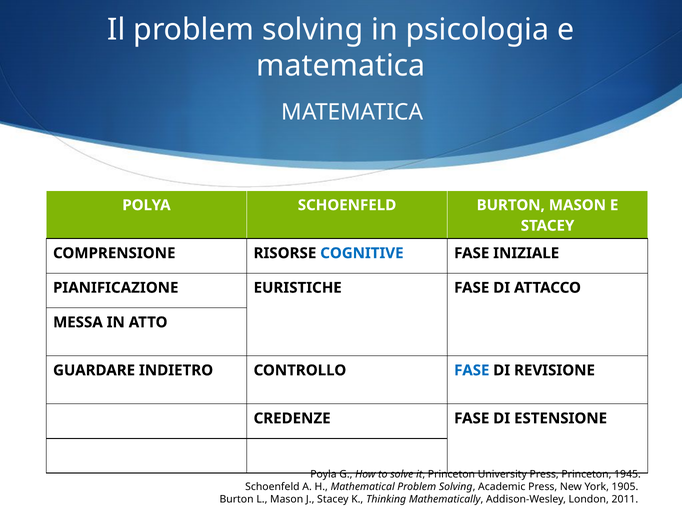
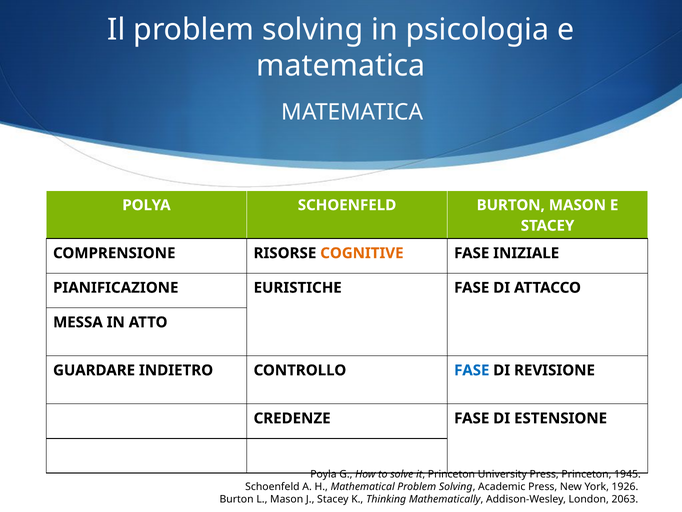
COGNITIVE colour: blue -> orange (362, 253)
1905: 1905 -> 1926 (625, 486)
2011: 2011 -> 2063 (625, 499)
